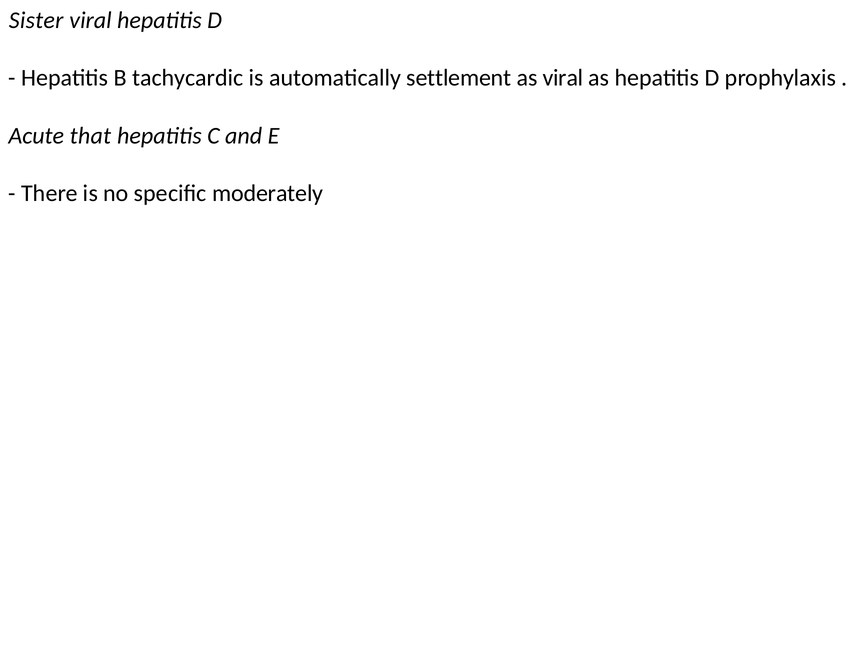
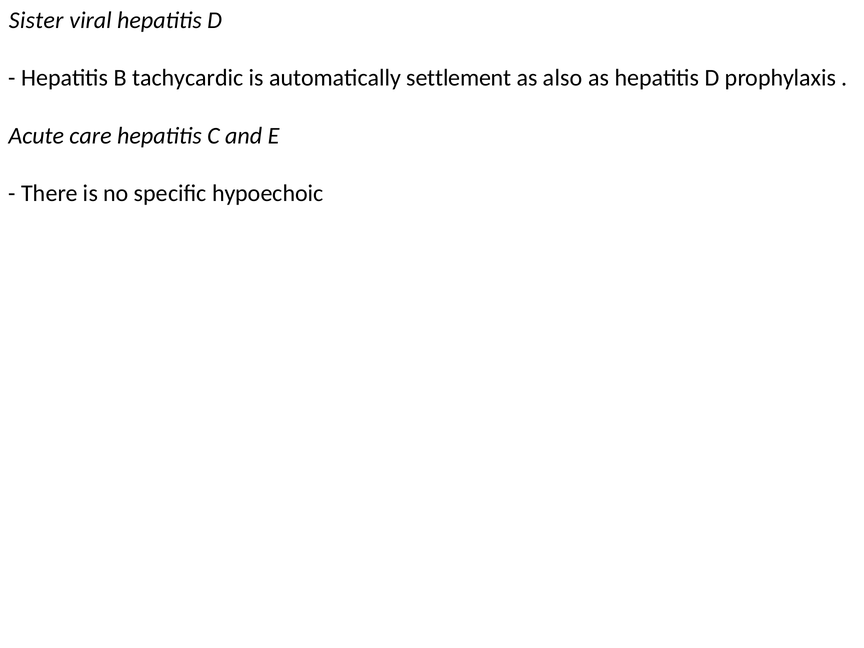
as viral: viral -> also (563, 78)
that: that -> care (90, 136)
moderately: moderately -> hypoechoic (268, 193)
